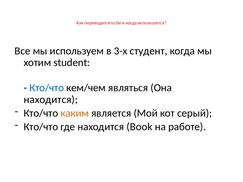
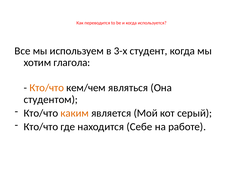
student: student -> глагола (72, 63)
Кто/что colour: blue -> orange (47, 88)
находится: находится -> студентом (51, 100)
Book: Book -> Себе (139, 127)
